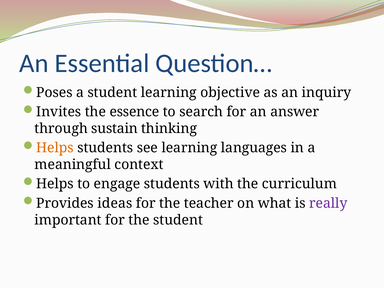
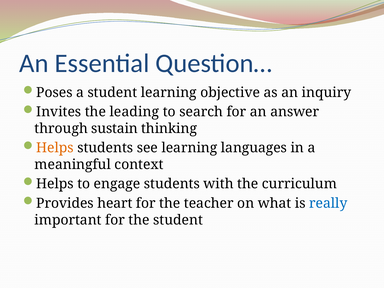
essence: essence -> leading (134, 112)
ideas: ideas -> heart (115, 203)
really colour: purple -> blue (328, 203)
